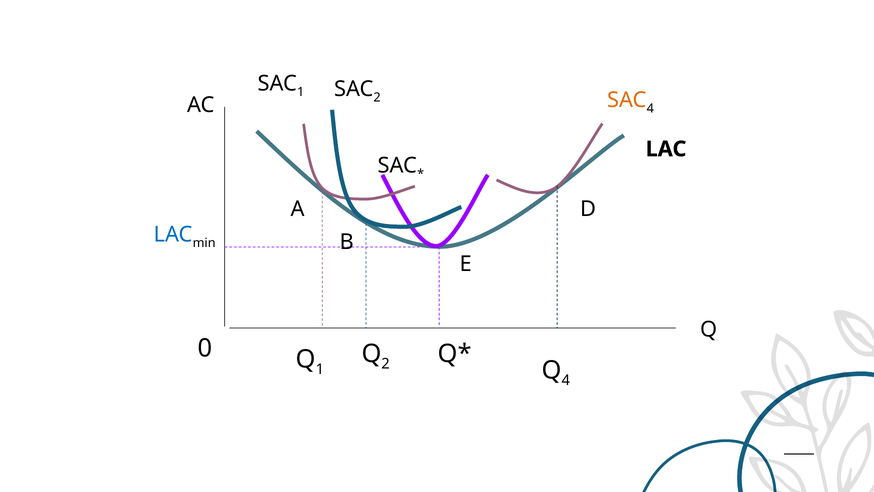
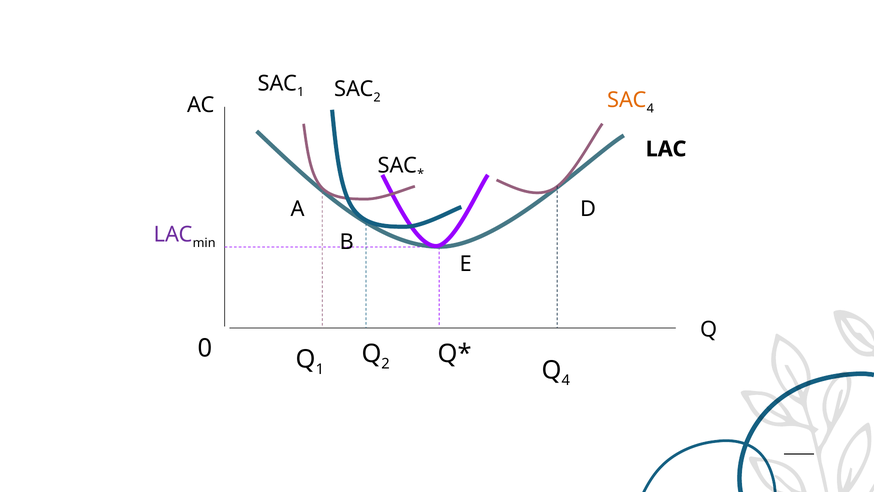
LAC colour: blue -> purple (173, 234)
